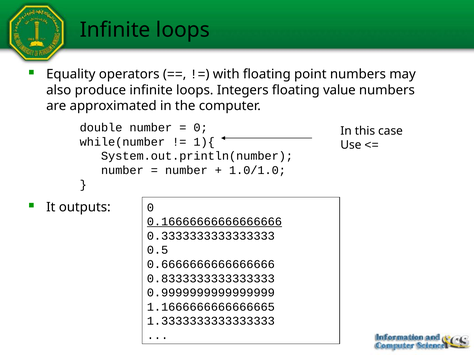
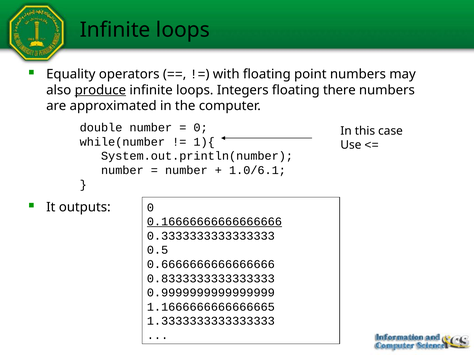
produce underline: none -> present (100, 90)
value: value -> there (339, 90)
1.0/1.0: 1.0/1.0 -> 1.0/6.1 (257, 170)
